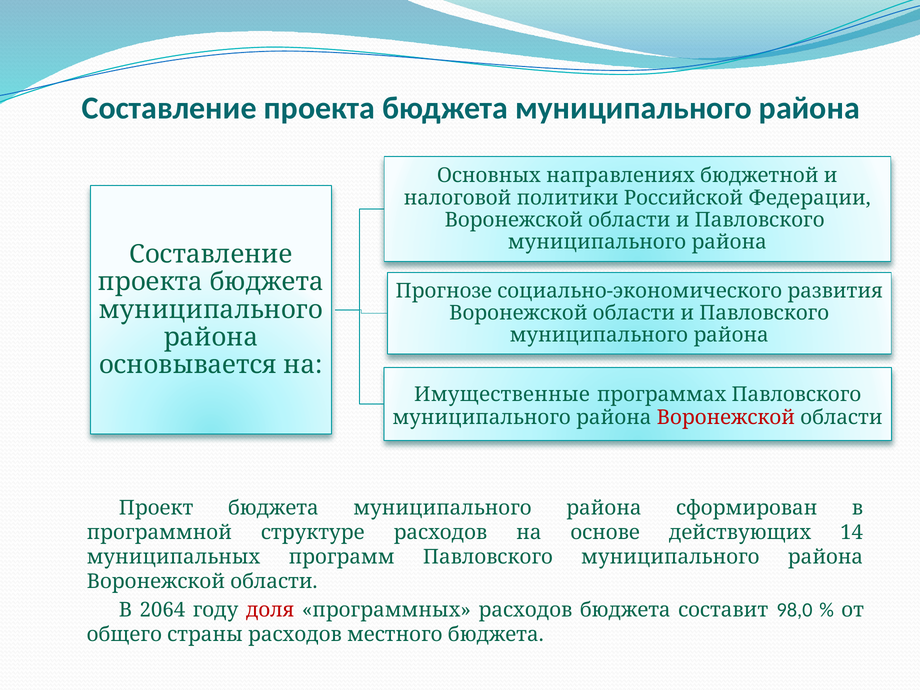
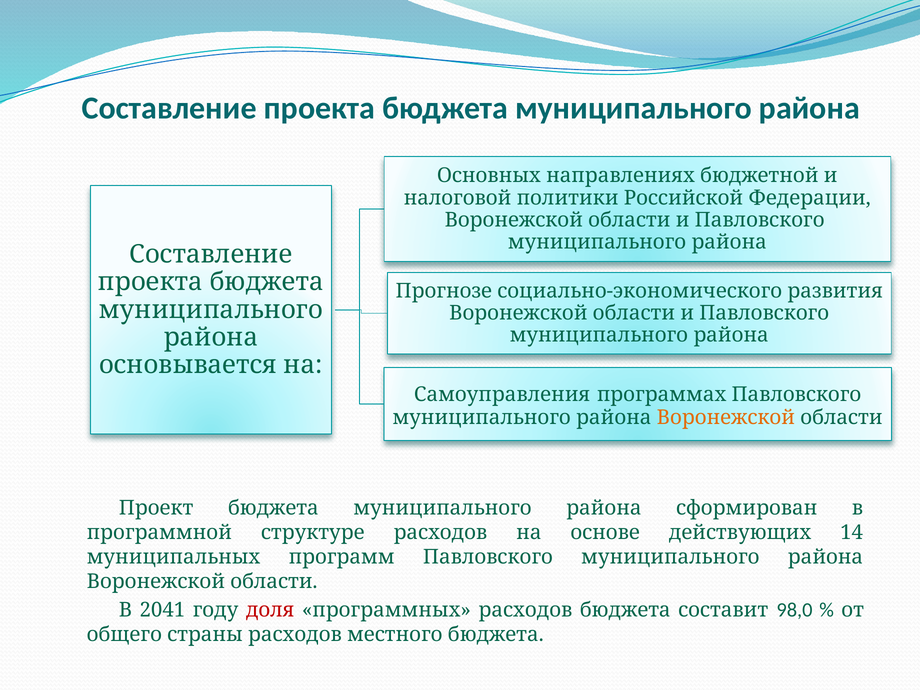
Имущественные: Имущественные -> Самоуправления (502, 394)
Воронежской colour: red -> orange (726, 418)
2064: 2064 -> 2041 (162, 610)
